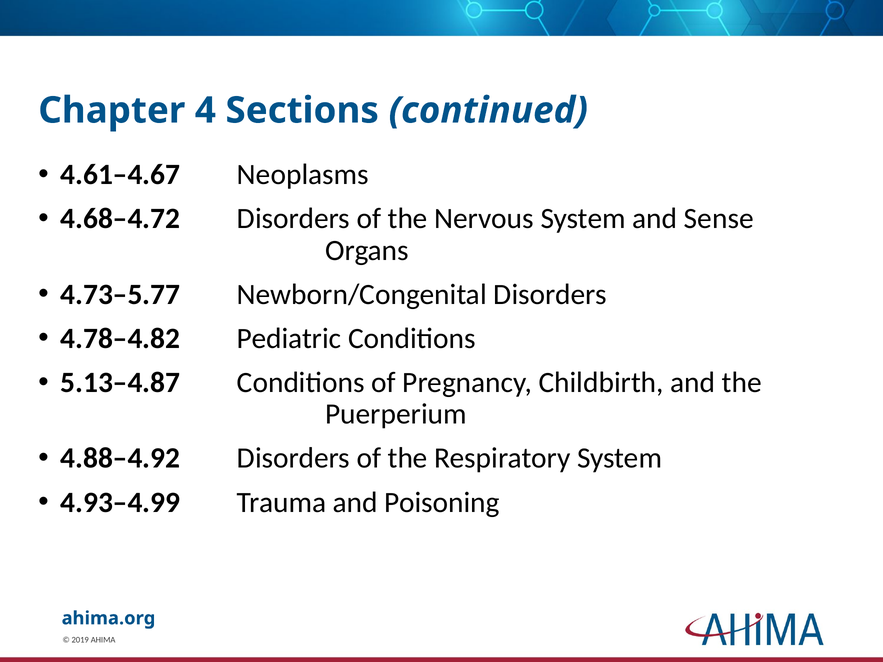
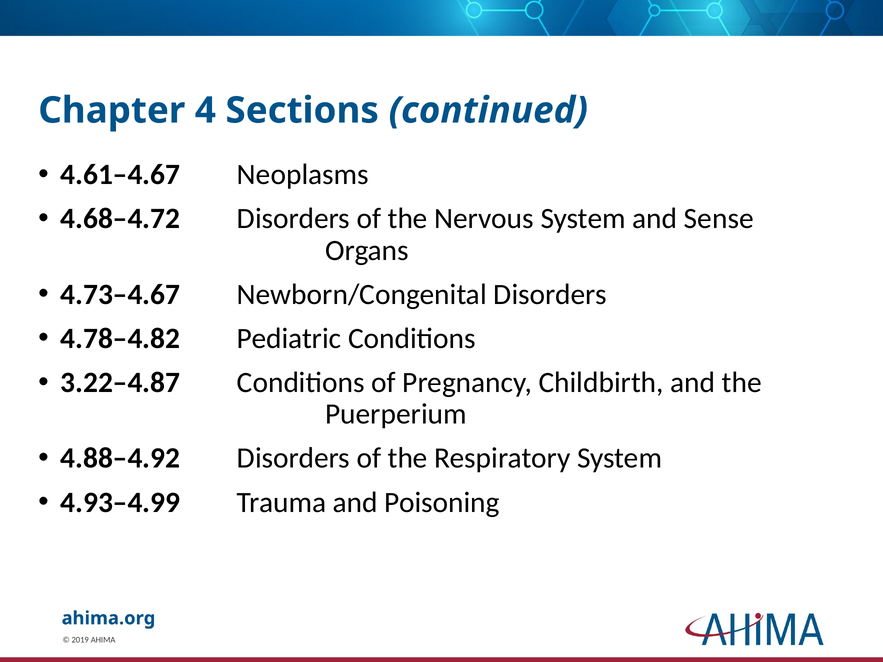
4.73–5.77: 4.73–5.77 -> 4.73–4.67 (120, 295)
5.13–4.87: 5.13–4.87 -> 3.22–4.87 (120, 383)
